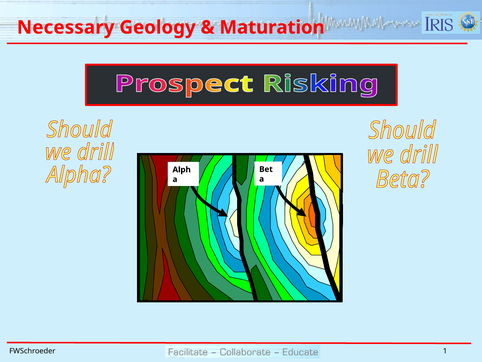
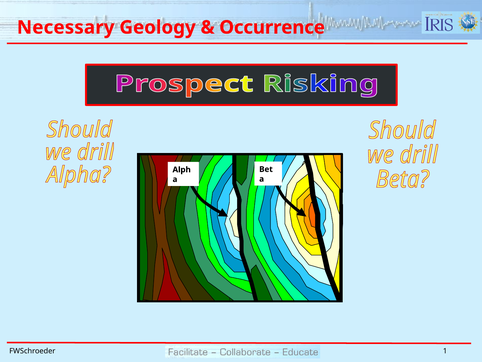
Maturation: Maturation -> Occurrence (272, 27)
